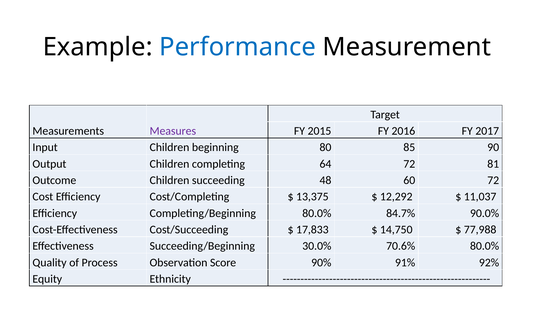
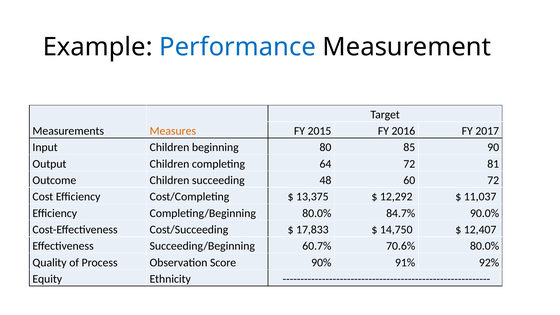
Measures colour: purple -> orange (173, 131)
77,988: 77,988 -> 12,407 (480, 230)
30.0%: 30.0% -> 60.7% (317, 246)
